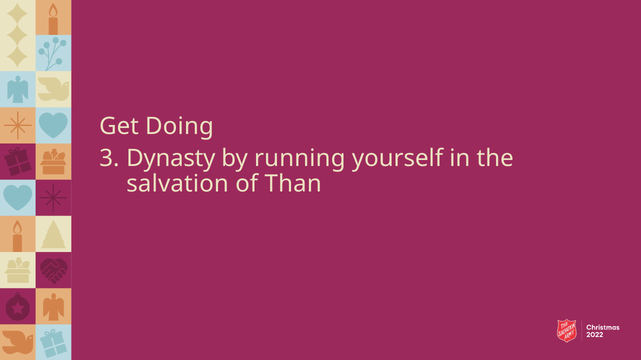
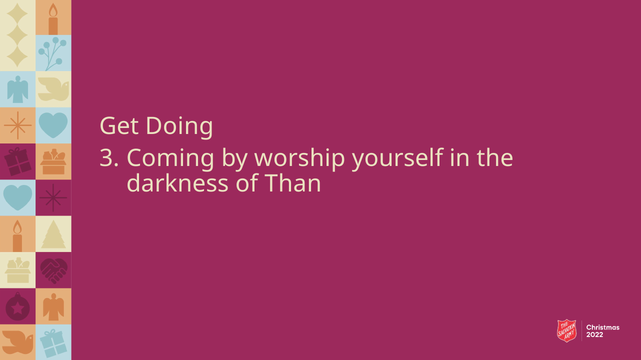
Dynasty: Dynasty -> Coming (171, 158)
running: running -> worship (300, 158)
salvation: salvation -> darkness (178, 184)
